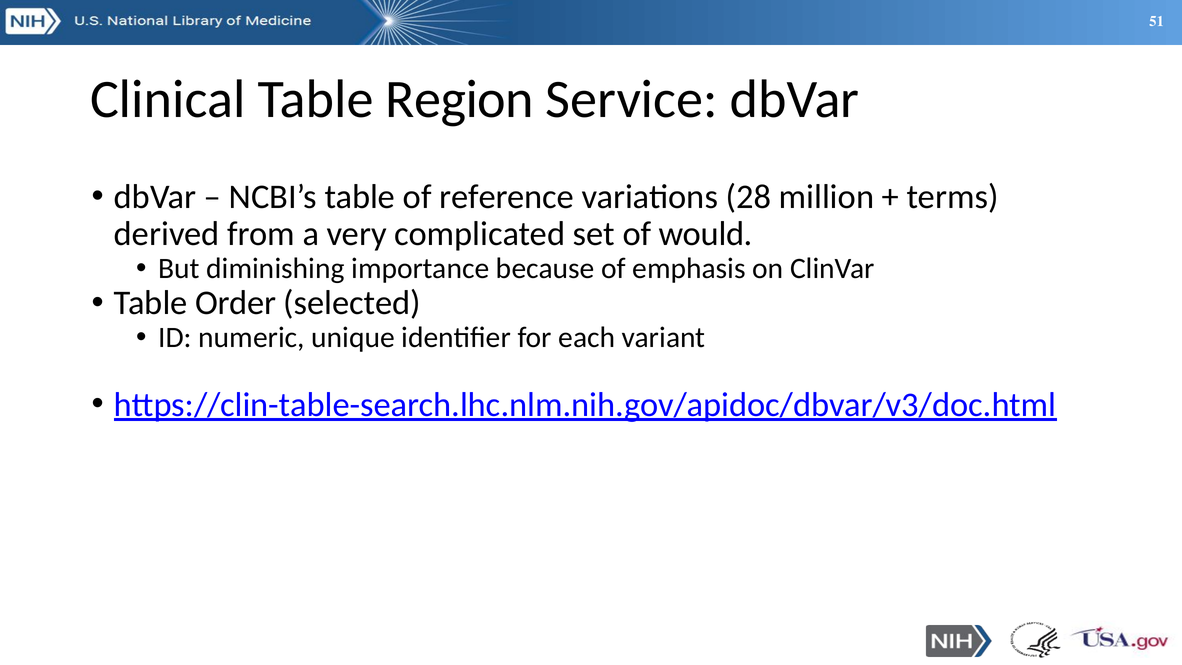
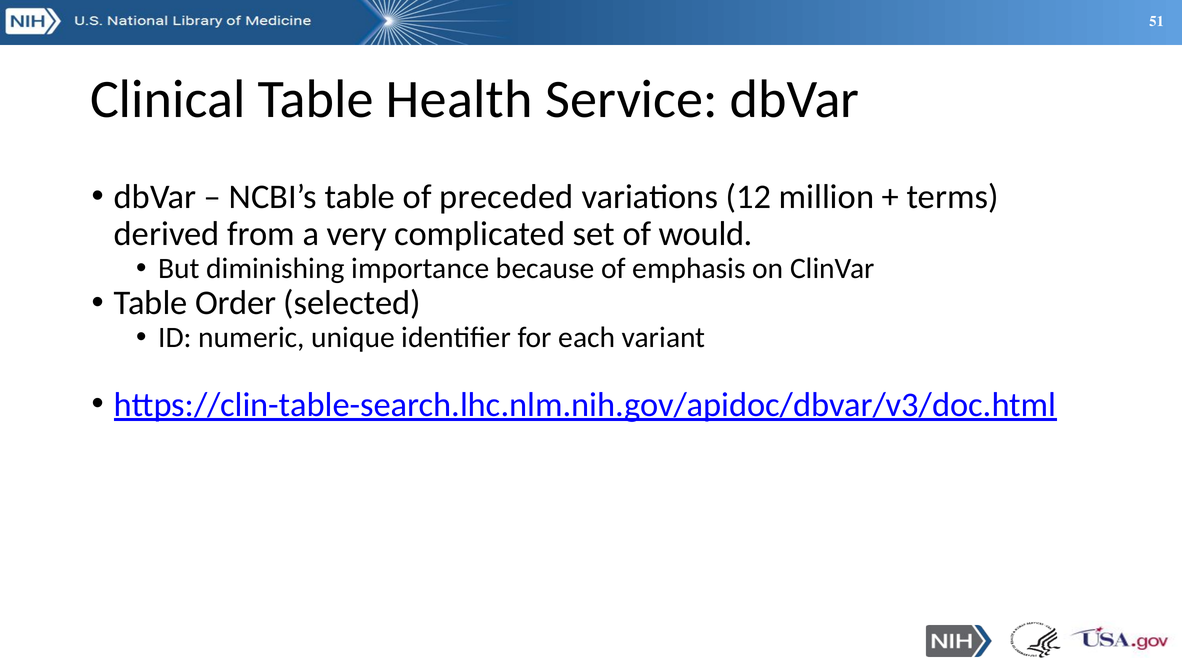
Region: Region -> Health (459, 99)
reference: reference -> preceded (506, 197)
28: 28 -> 12 (748, 197)
